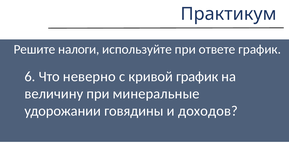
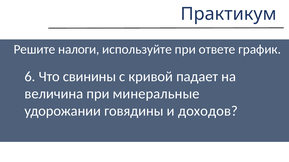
неверно: неверно -> свинины (89, 77)
кривой график: график -> падает (197, 77)
величину: величину -> величина (54, 94)
